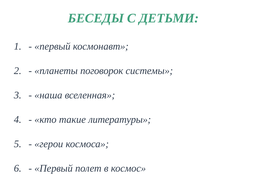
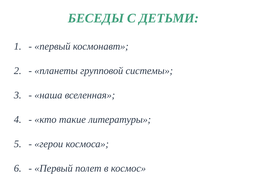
поговорок: поговорок -> групповой (102, 71)
